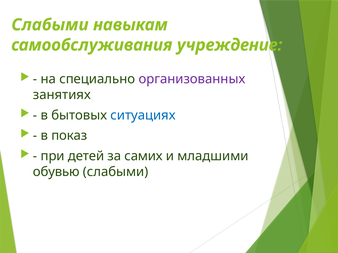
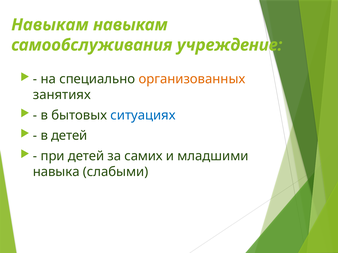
Слабыми: Слабыми -> Навыкам (50, 25)
организованных colour: purple -> orange (192, 79)
в показ: показ -> детей (69, 136)
обувью: обувью -> навыка (56, 172)
